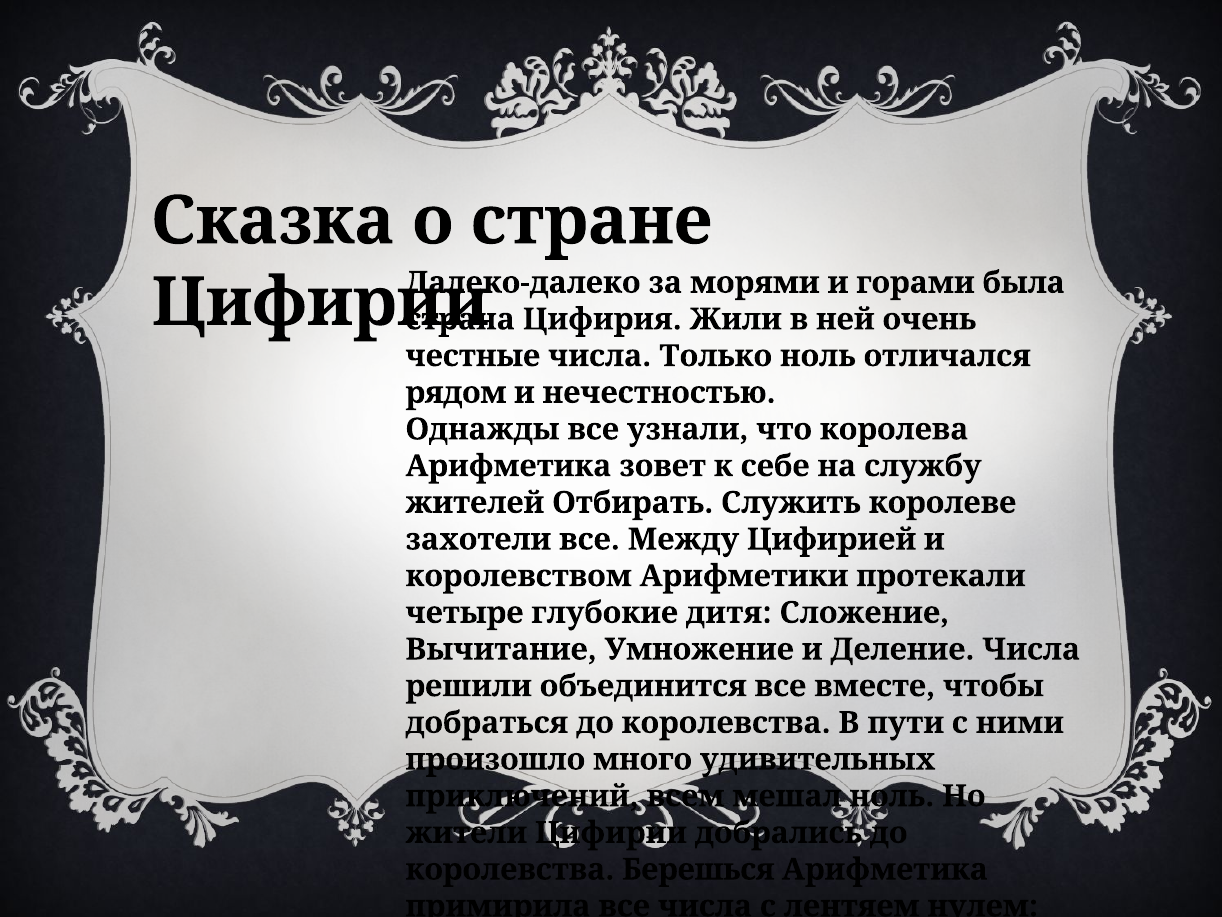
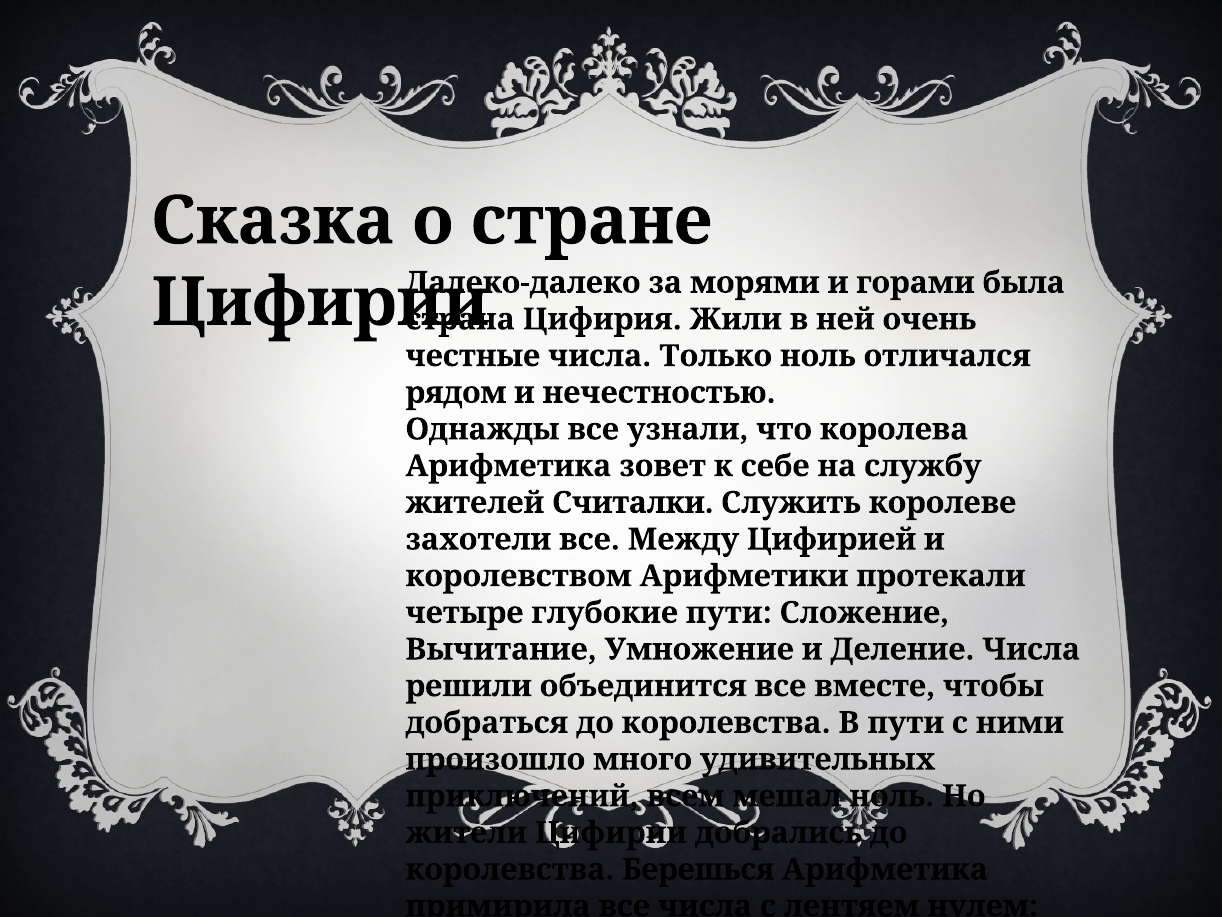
Отбирать: Отбирать -> Считалки (633, 502)
глубокие дитя: дитя -> пути (729, 612)
